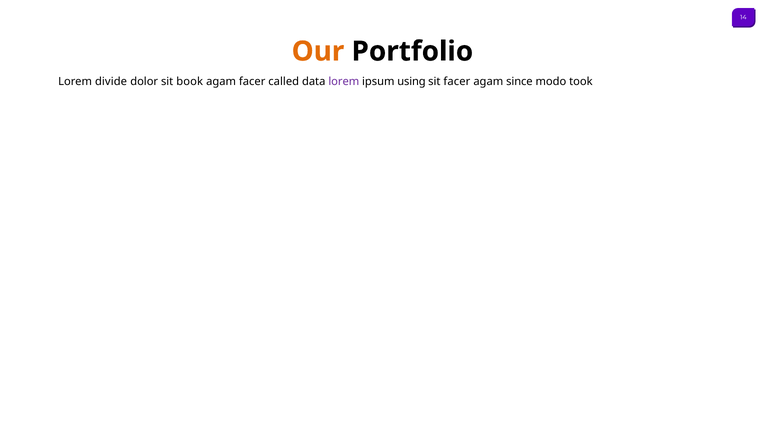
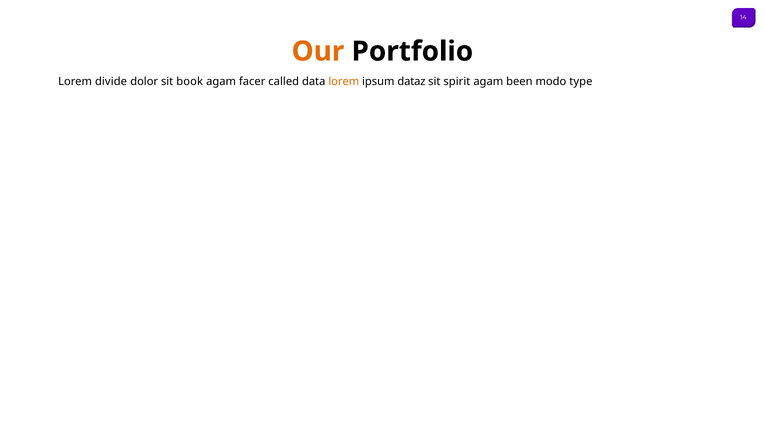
lorem colour: purple -> orange (344, 82)
using: using -> dataz (411, 82)
sit facer: facer -> spirit (457, 82)
since: since -> been (519, 82)
took: took -> type (581, 82)
